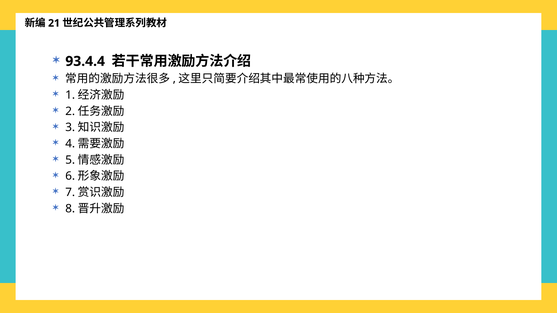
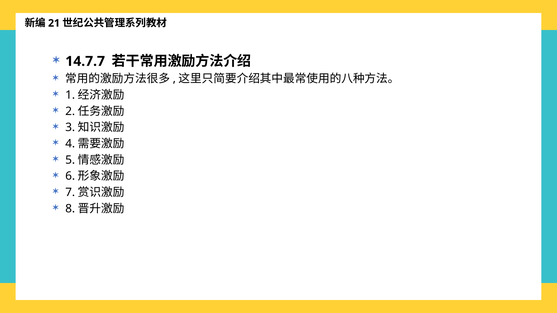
93.4.4: 93.4.4 -> 14.7.7 (85, 61)
